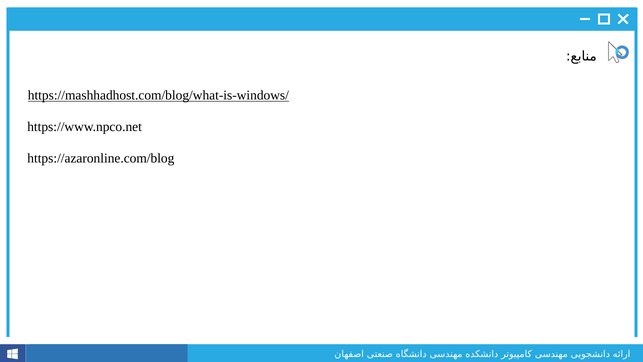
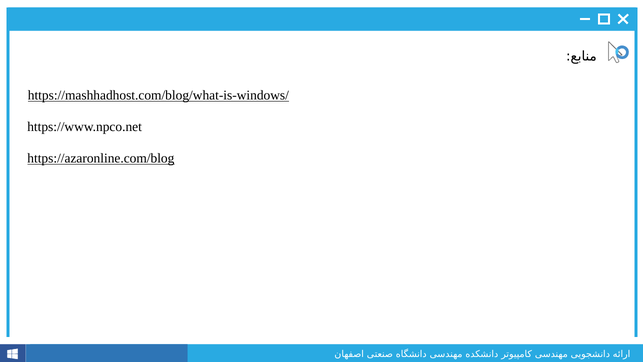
https://azaronline.com/blog underline: none -> present (101, 158)
